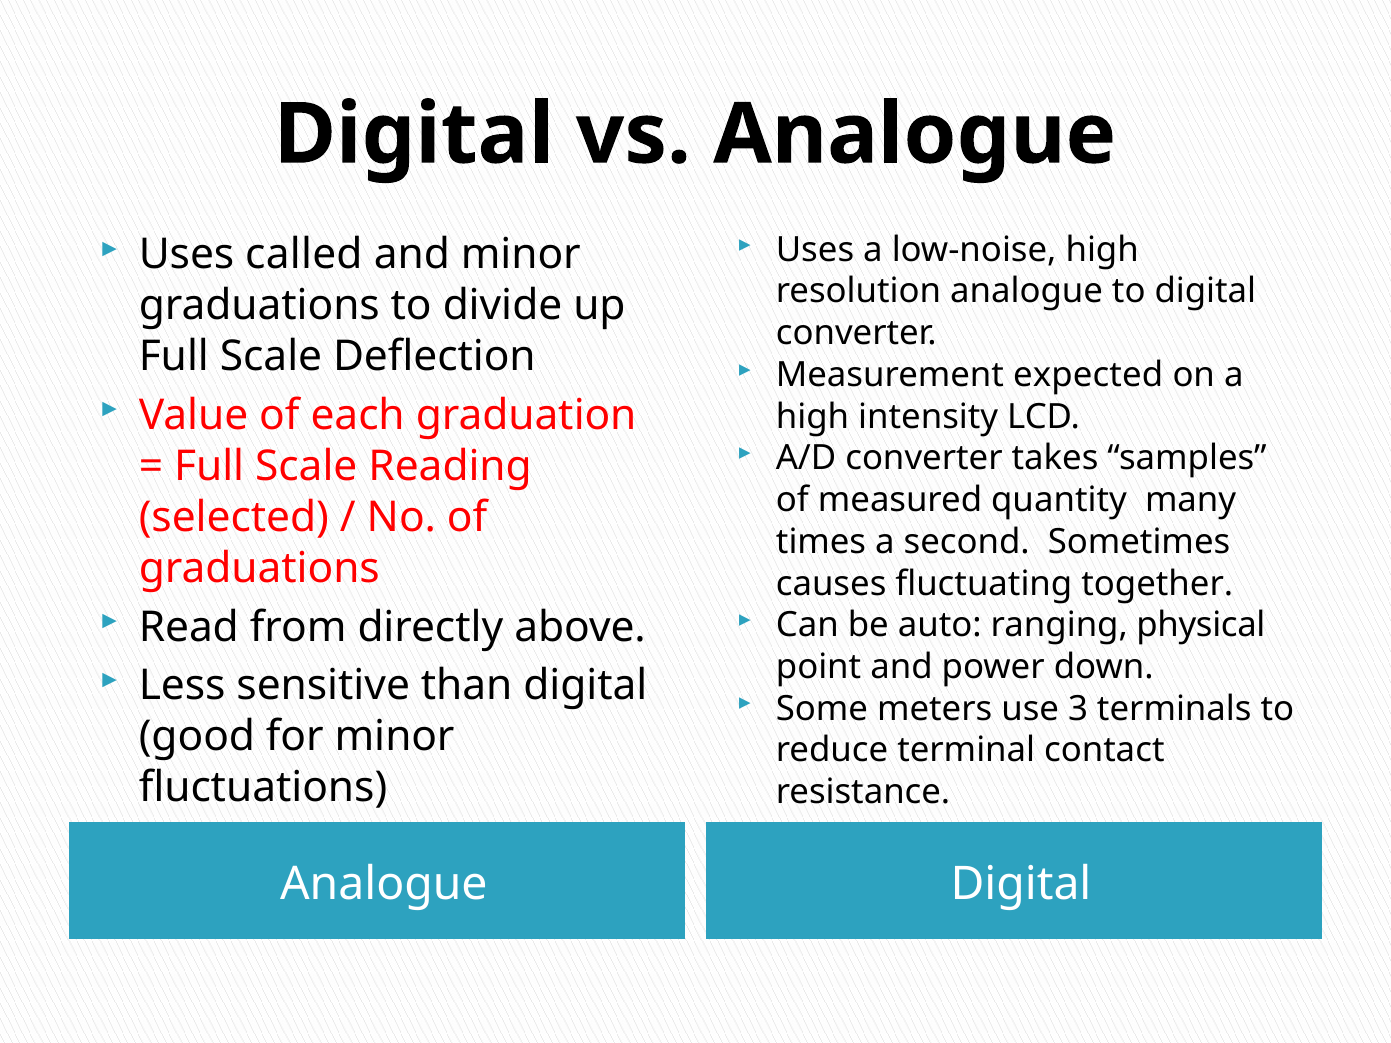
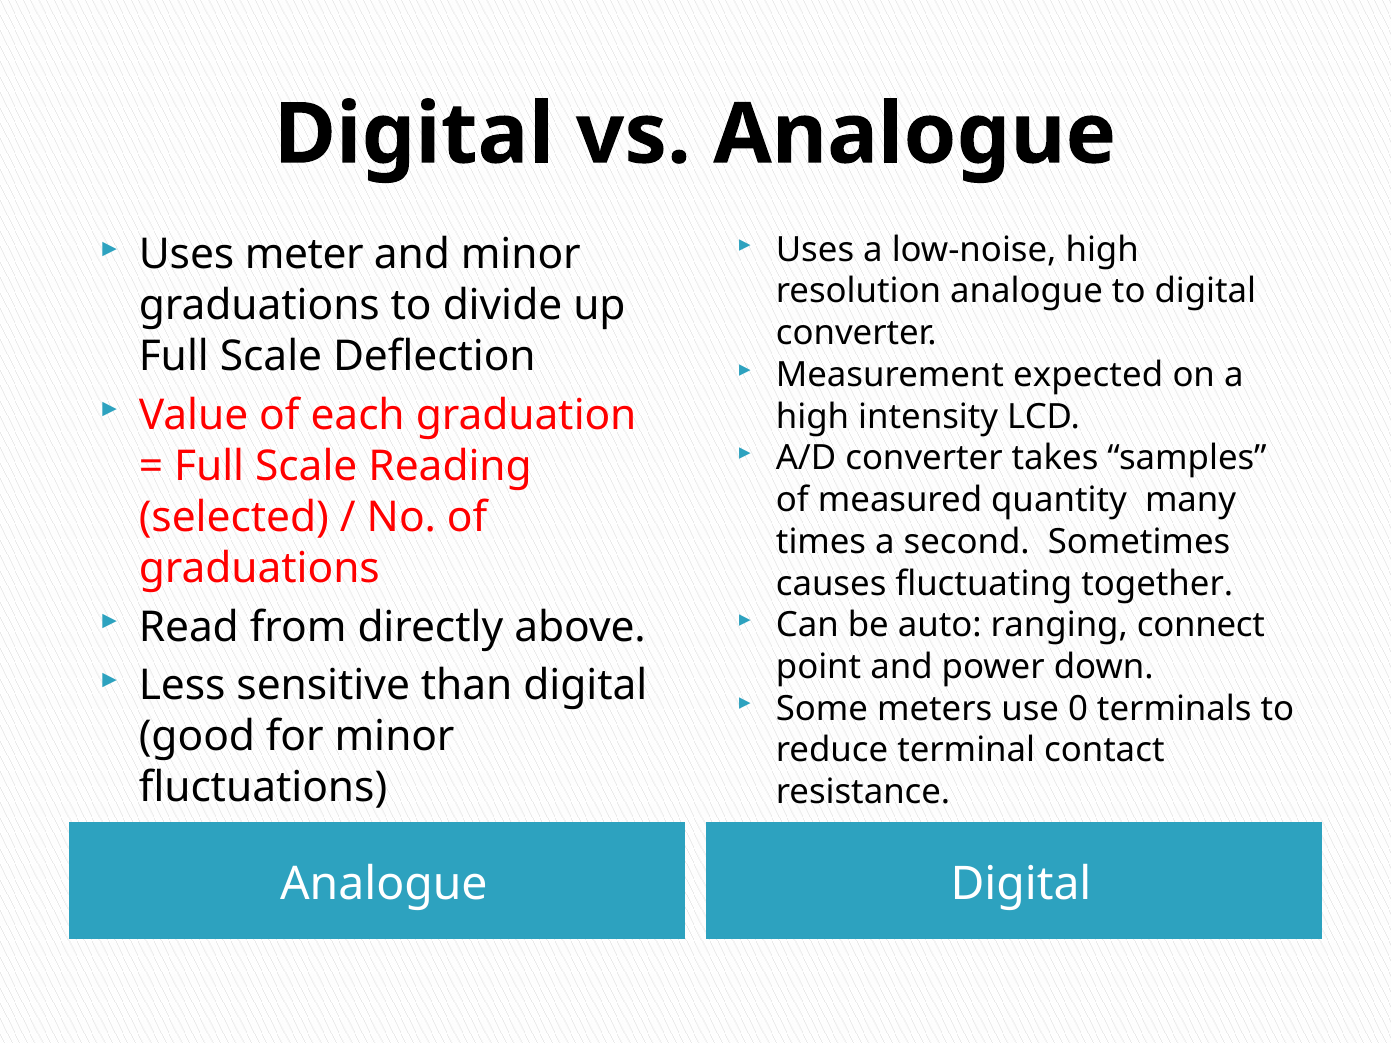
called: called -> meter (304, 255)
physical: physical -> connect (1201, 625)
3: 3 -> 0 (1078, 709)
